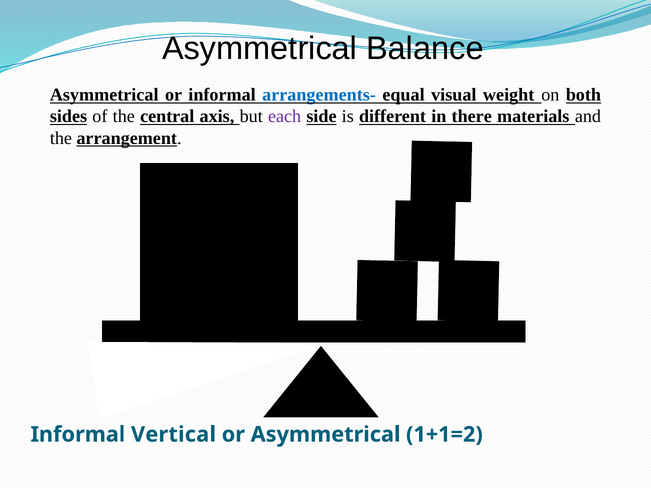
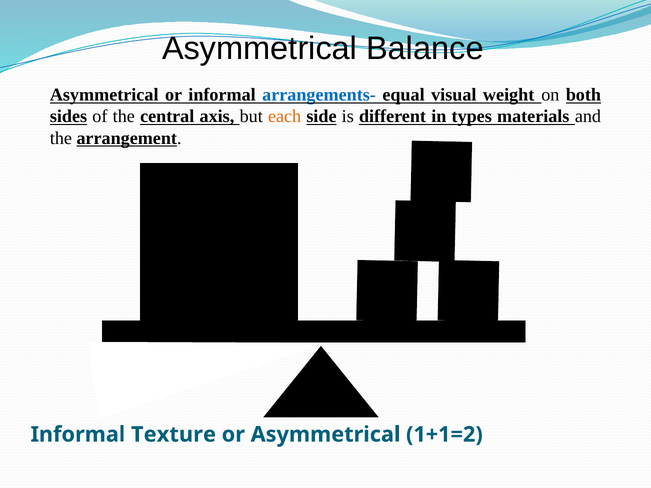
each colour: purple -> orange (285, 117)
there: there -> types (472, 117)
Vertical: Vertical -> Texture (173, 435)
